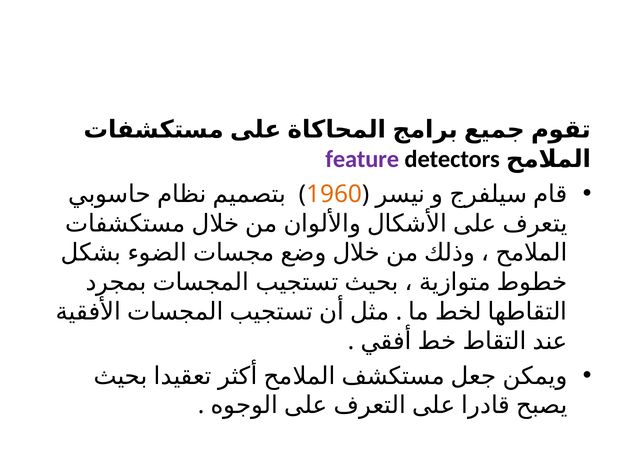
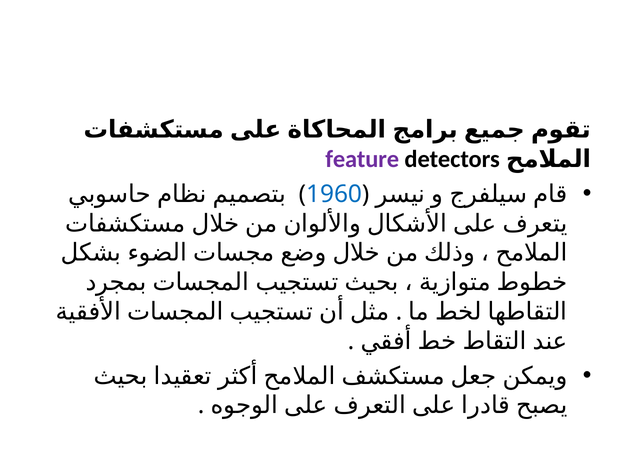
1960 colour: orange -> blue (334, 194)
